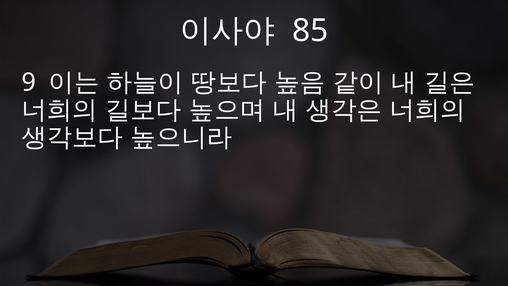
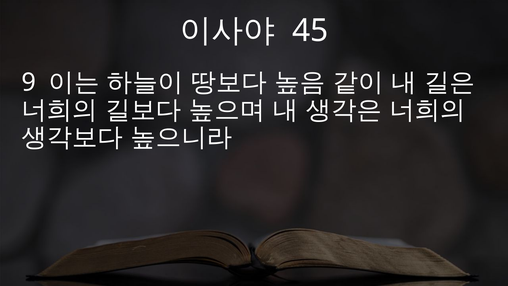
85: 85 -> 45 (310, 31)
